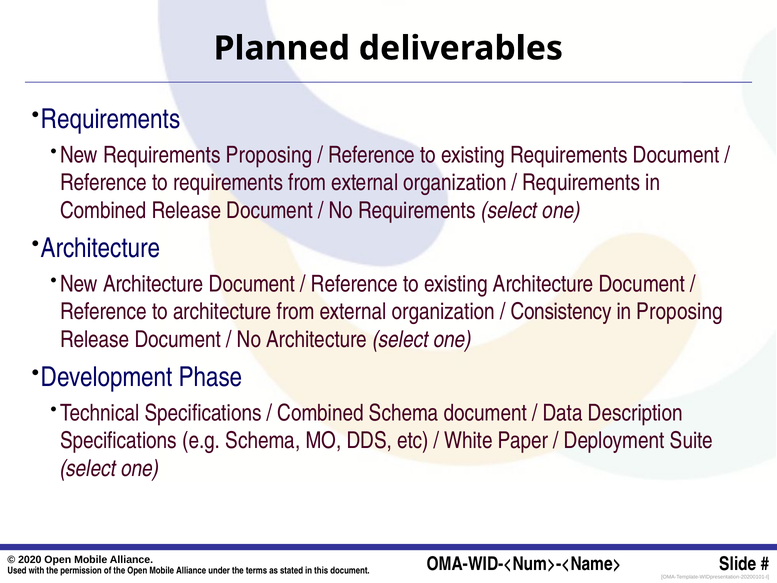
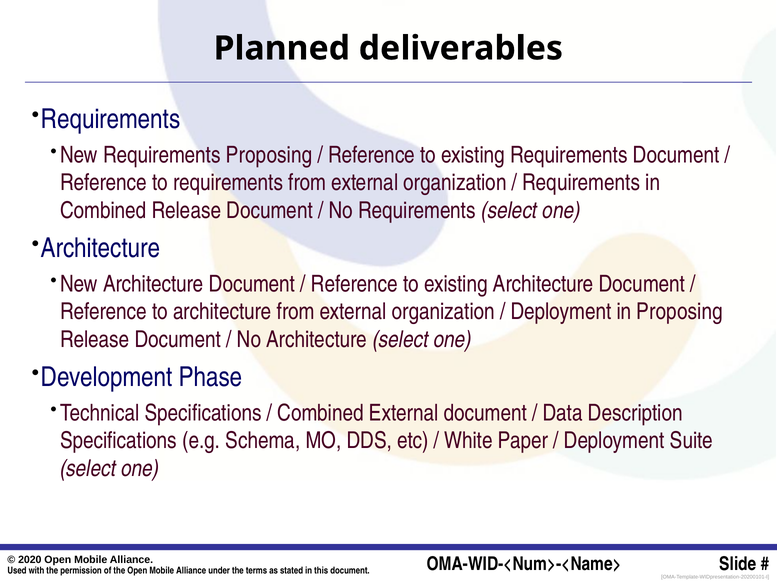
Consistency: Consistency -> Deployment (561, 312)
Combined Schema: Schema -> External (404, 413)
